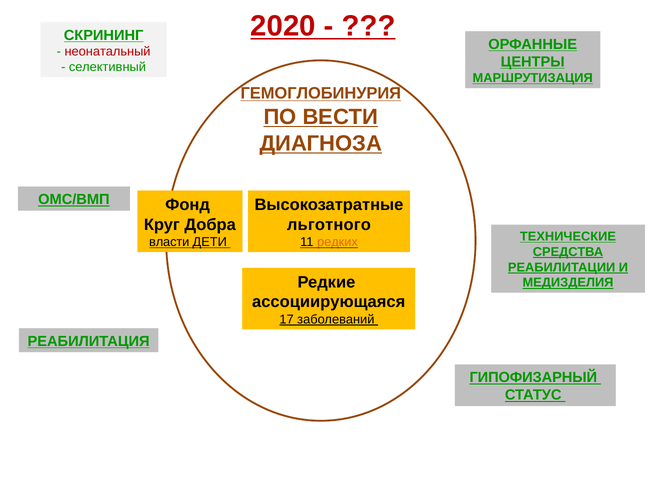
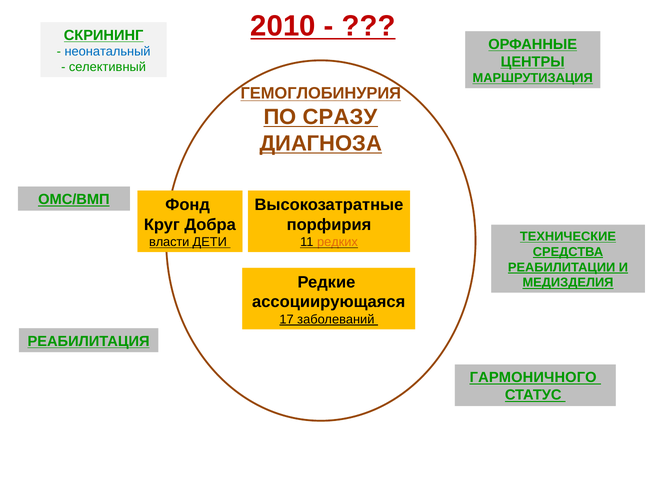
2020: 2020 -> 2010 (283, 26)
неонатальный colour: red -> blue (108, 52)
ВЕСТИ: ВЕСТИ -> СРАЗУ (340, 117)
льготного: льготного -> порфирия (329, 225)
ГИПОФИЗАРНЫЙ: ГИПОФИЗАРНЫЙ -> ГАРМОНИЧНОГО (533, 378)
